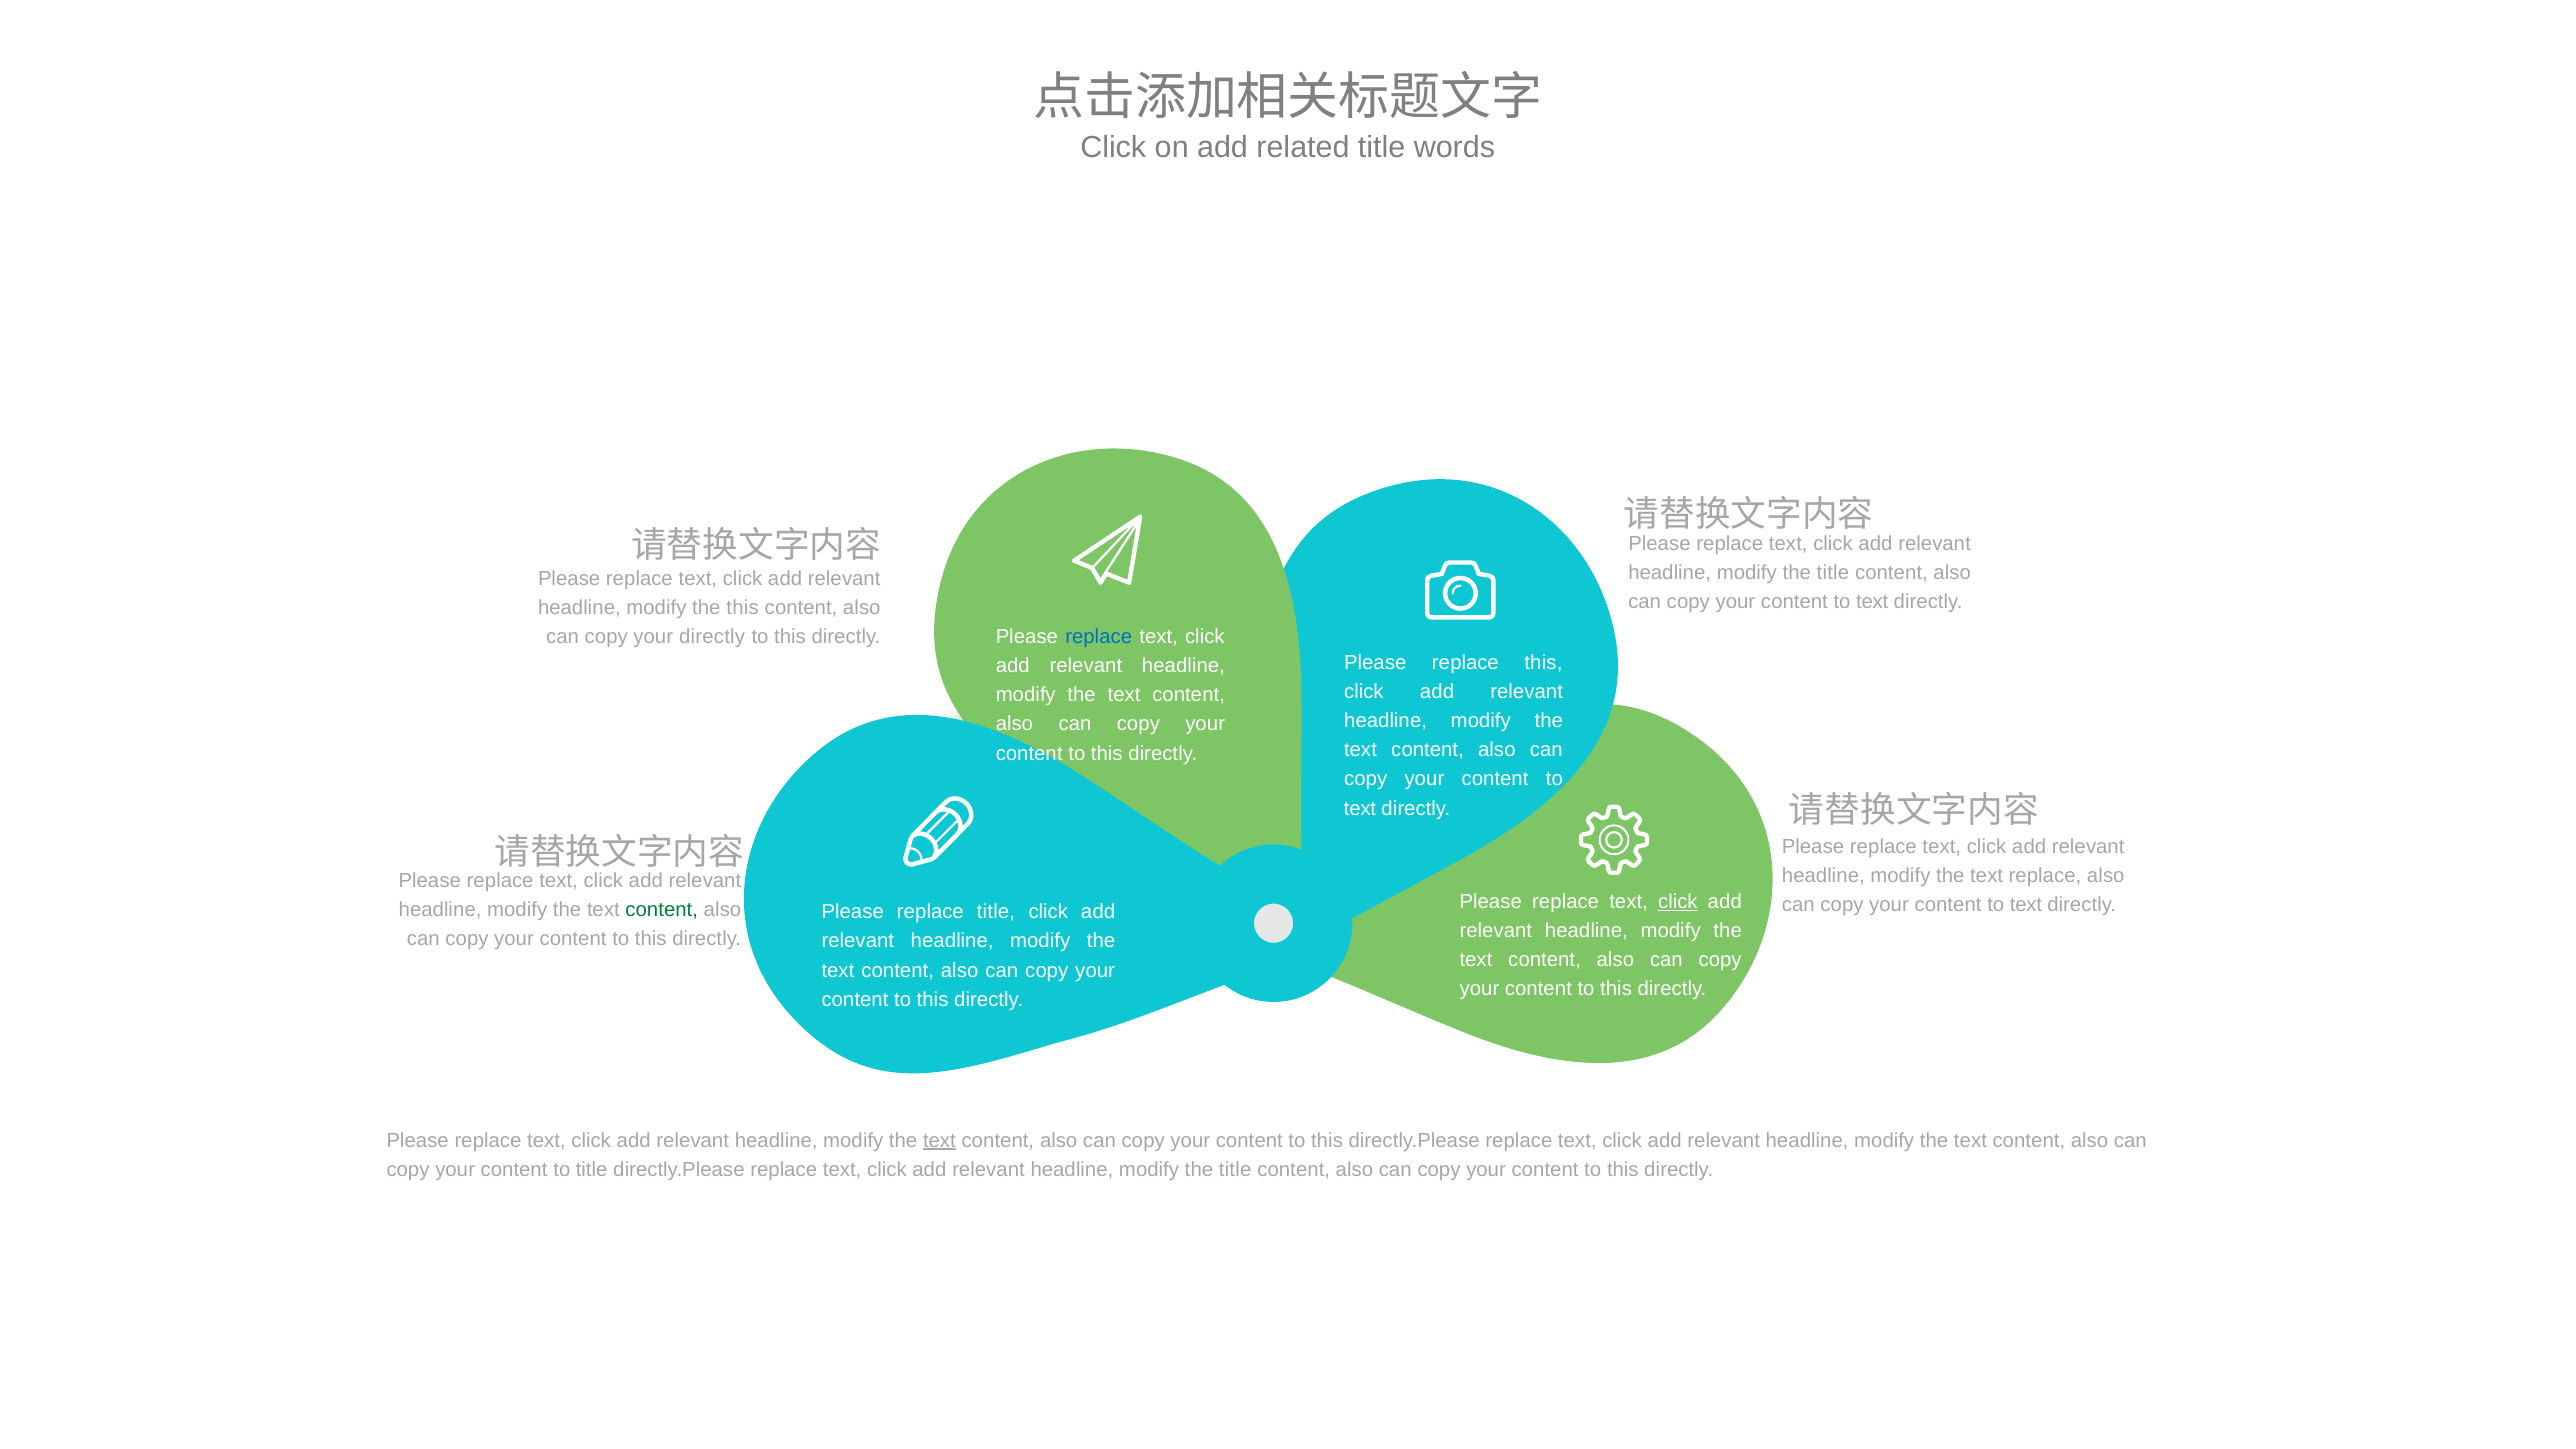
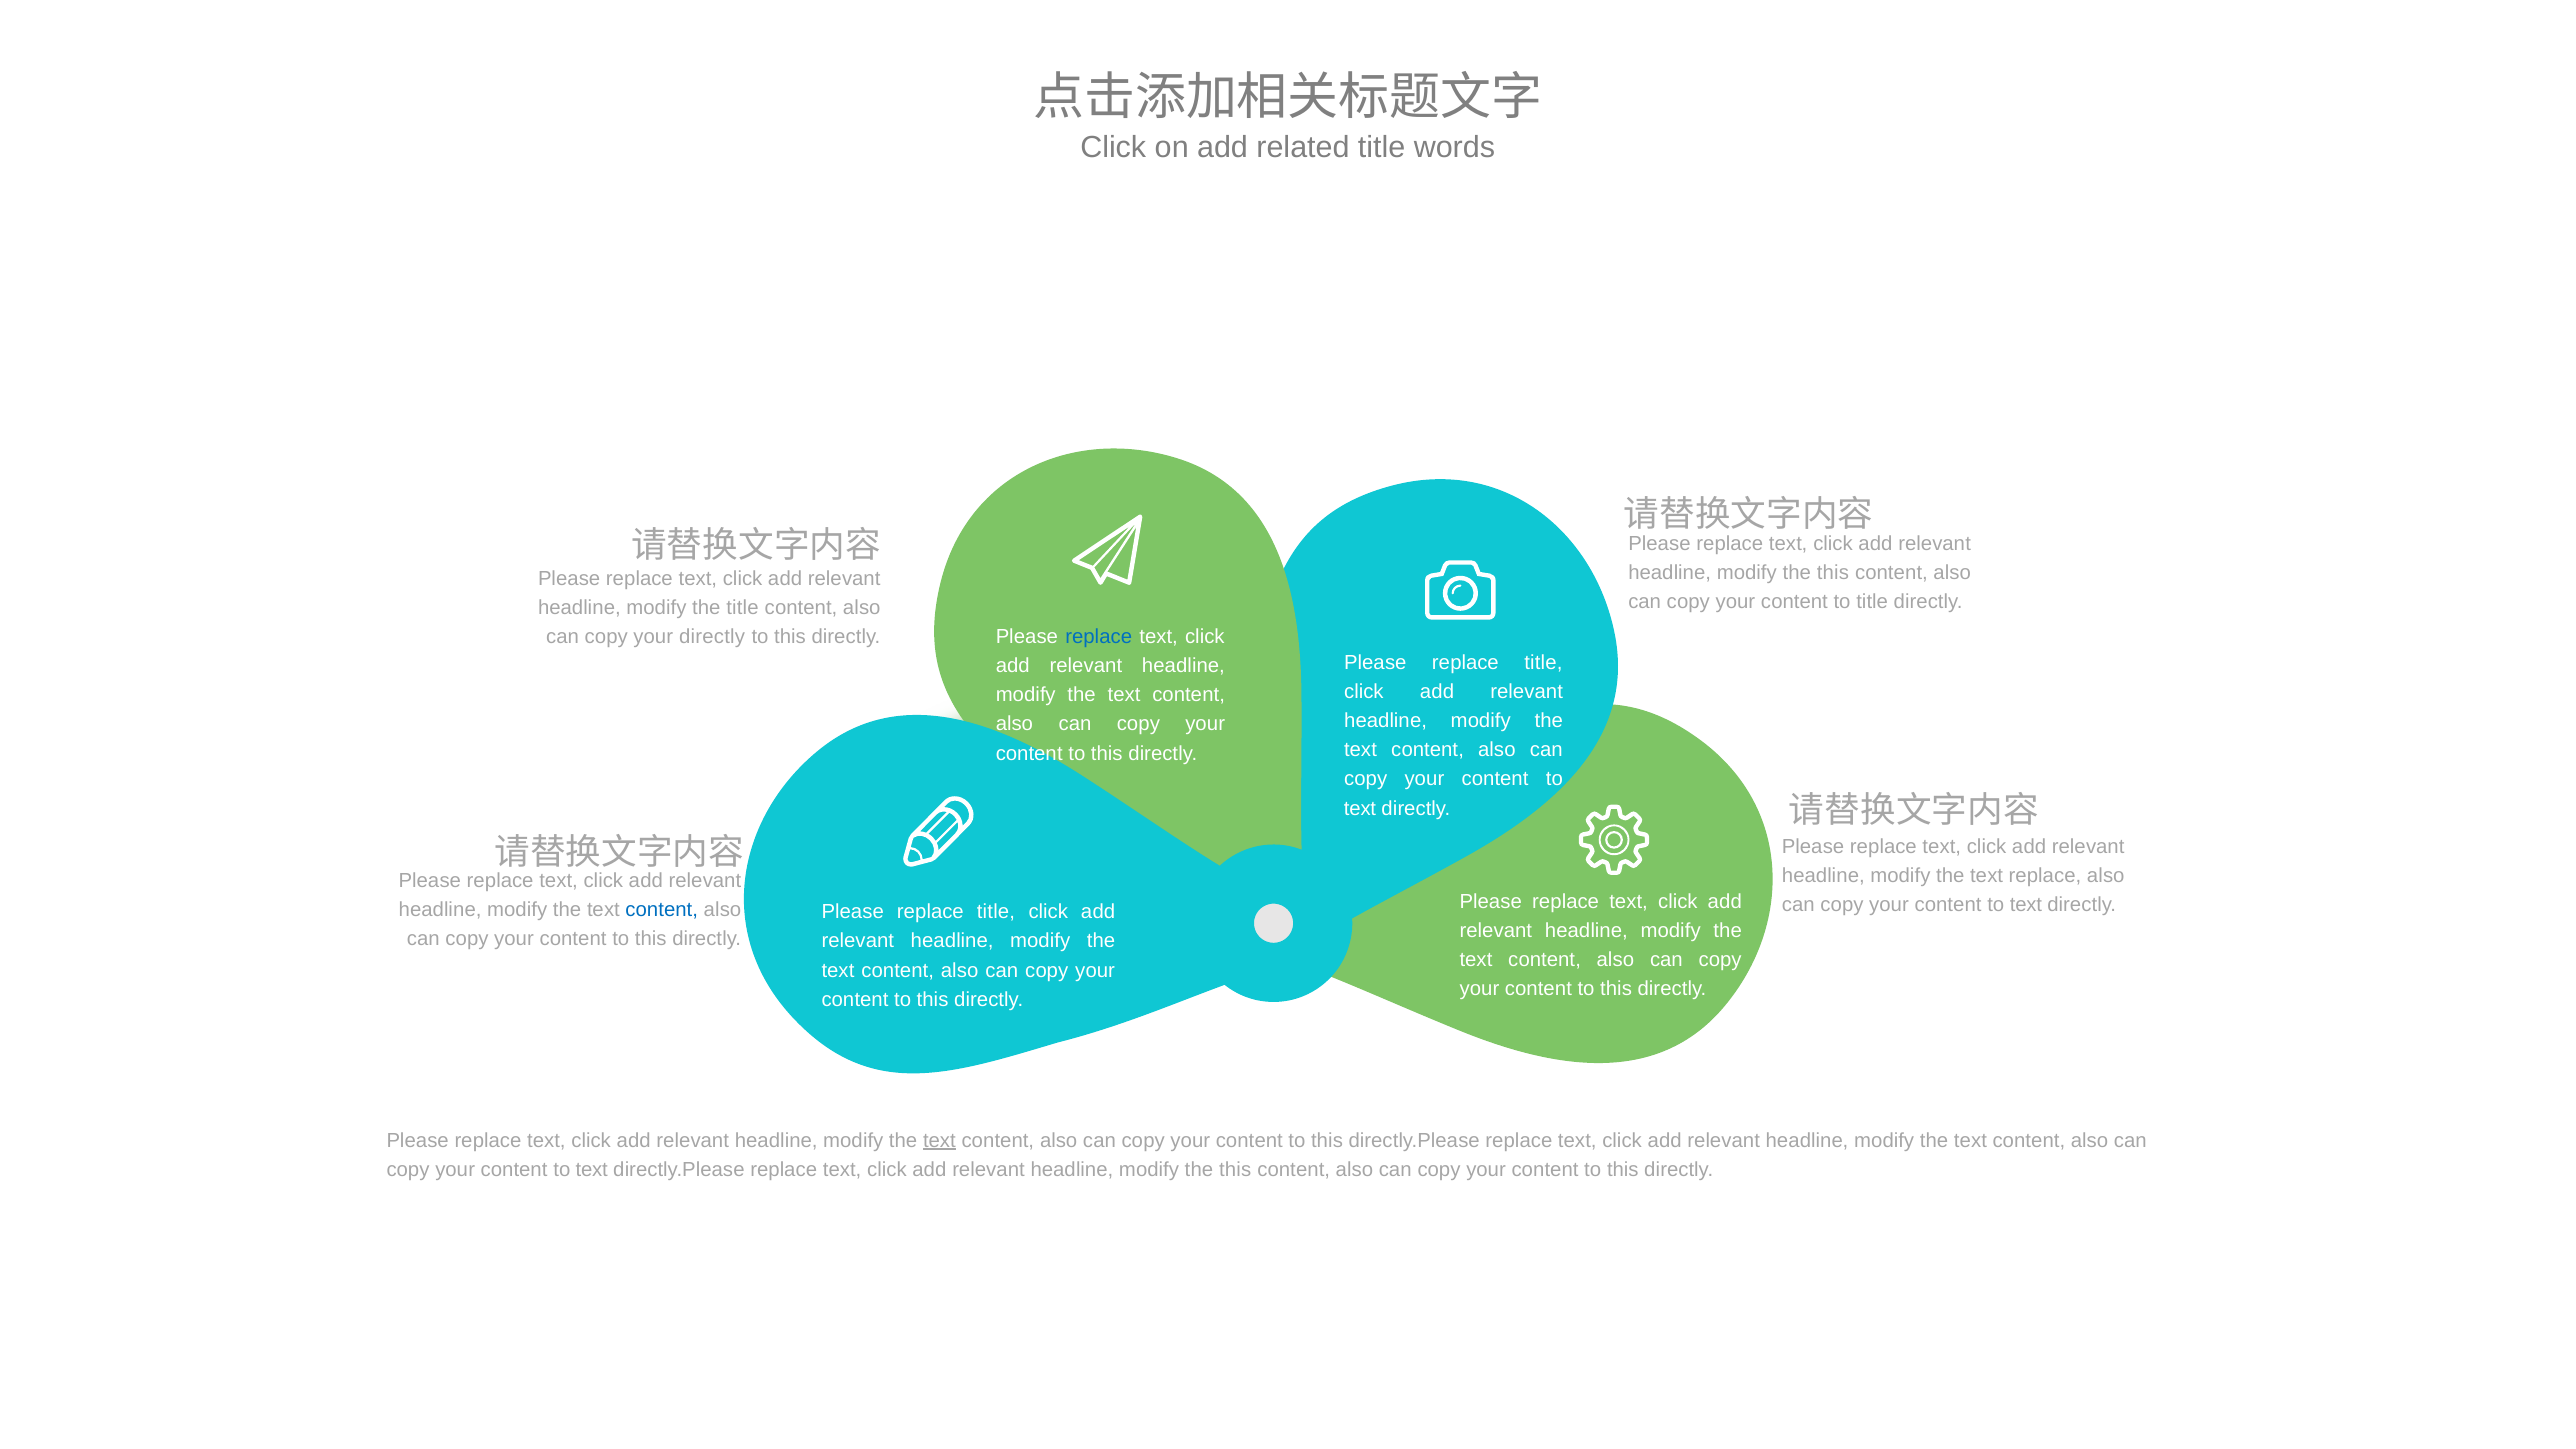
title: title -> this (1833, 573)
text: text -> title (1872, 602)
the this: this -> title (743, 608)
this: this -> title (1543, 662)
click underline: present -> none (1678, 901)
content colour: green -> blue (662, 910)
title: title -> text (592, 1169)
title: title -> this (1235, 1169)
